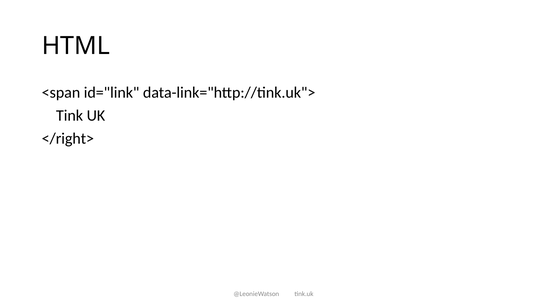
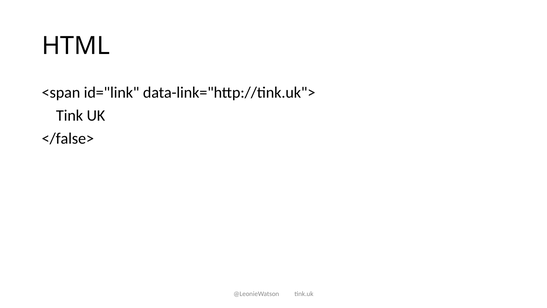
</right>: </right> -> </false> (68, 138)
